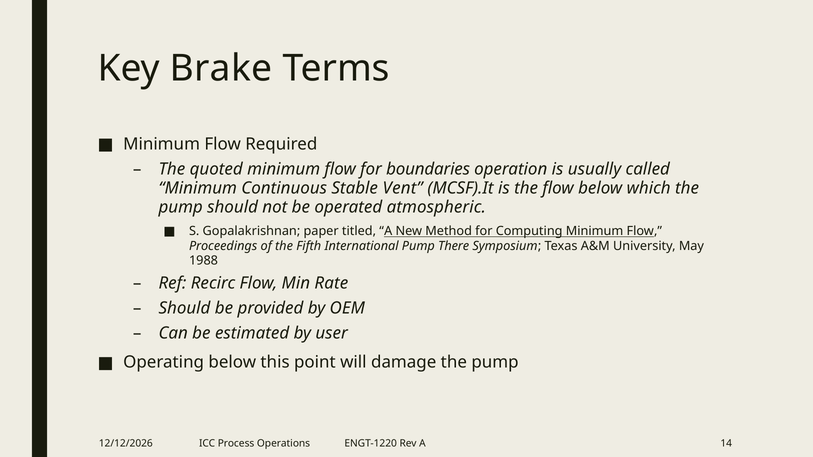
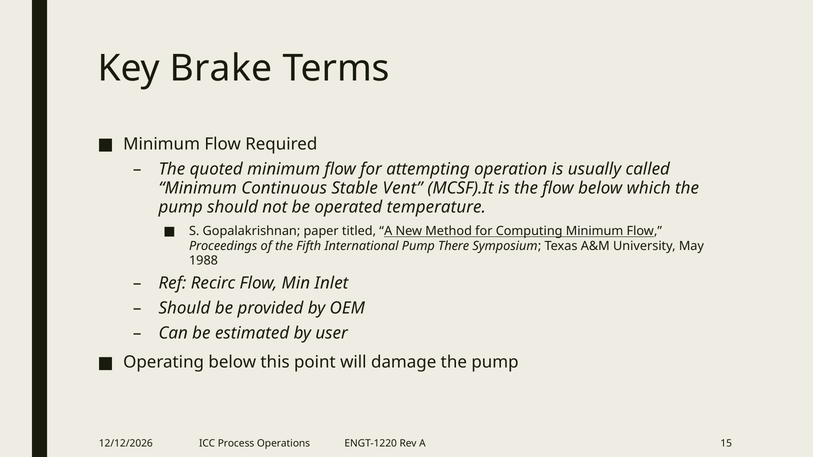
boundaries: boundaries -> attempting (428, 169)
atmospheric: atmospheric -> temperature (436, 207)
Rate: Rate -> Inlet (331, 283)
14: 14 -> 15 (726, 444)
